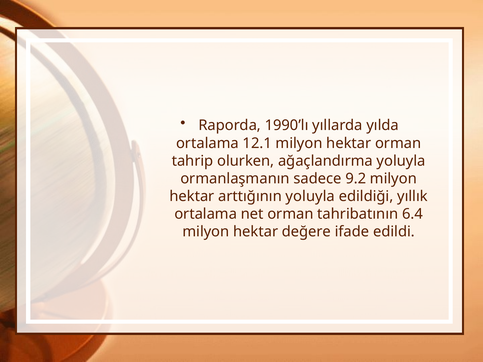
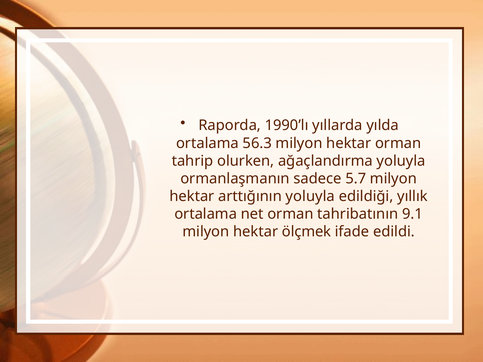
12.1: 12.1 -> 56.3 (257, 143)
9.2: 9.2 -> 5.7 (356, 179)
6.4: 6.4 -> 9.1 (413, 214)
değere: değere -> ölçmek (306, 232)
